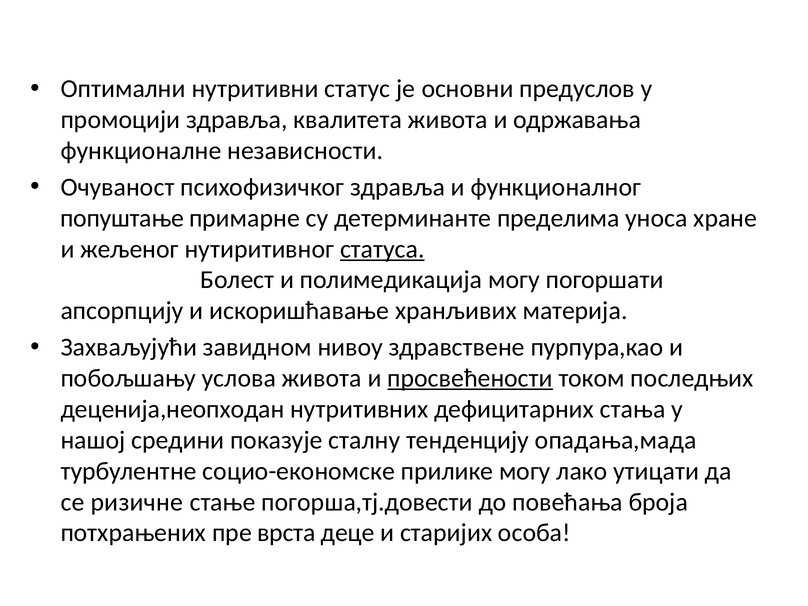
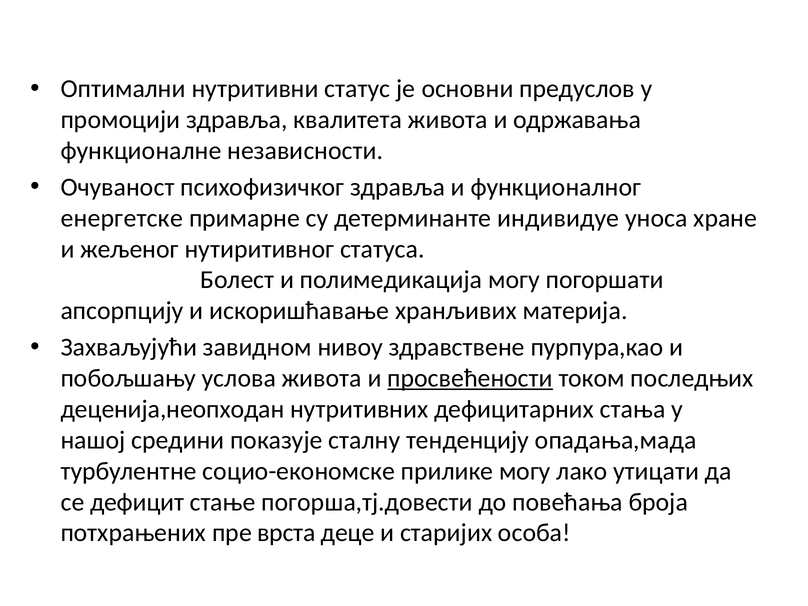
попуштање: попуштање -> енергетске (122, 218)
пределима: пределима -> индивидуе (558, 218)
статуса underline: present -> none (382, 249)
ризичне: ризичне -> дефицит (137, 502)
